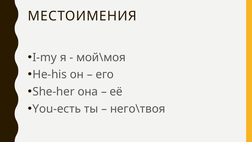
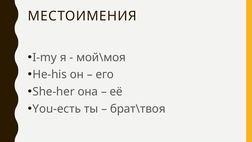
него\твоя: него\твоя -> брат\твоя (138, 109)
